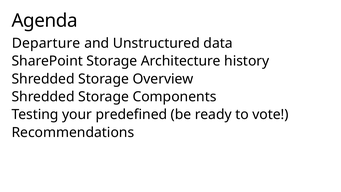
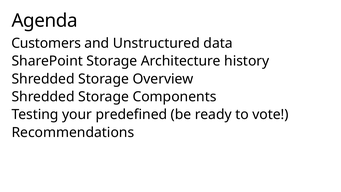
Departure: Departure -> Customers (46, 43)
